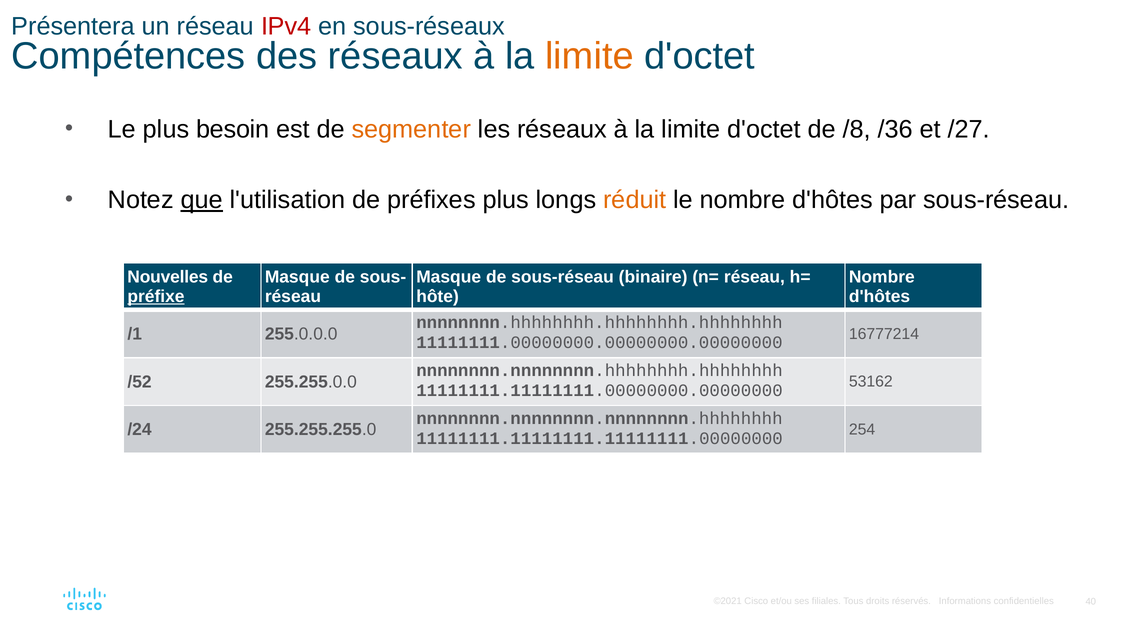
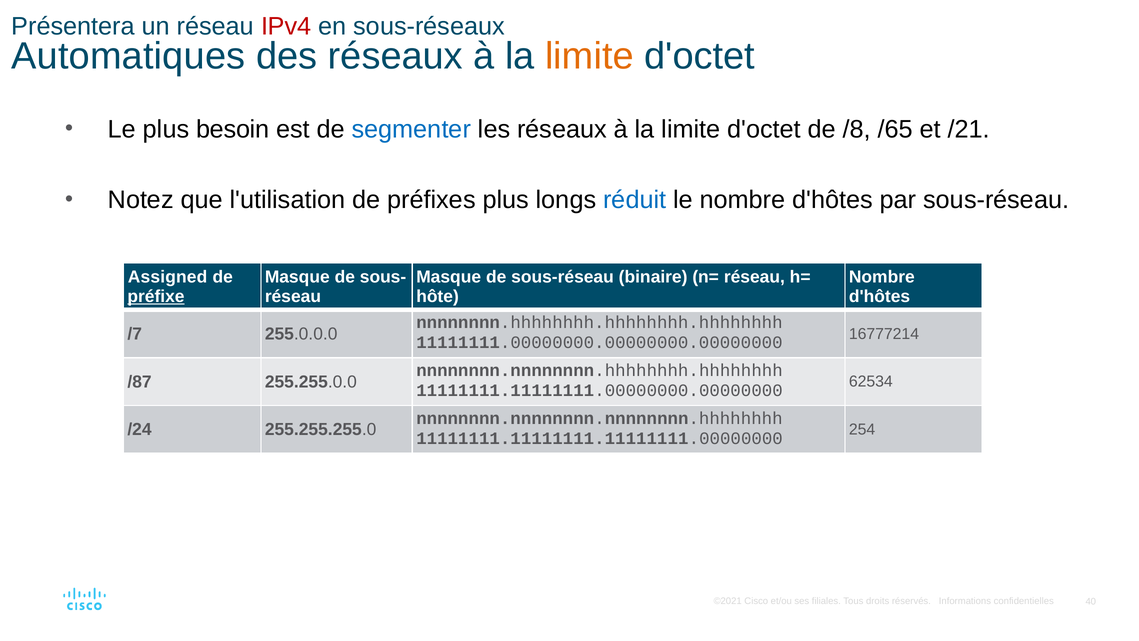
Compétences: Compétences -> Automatiques (128, 56)
segmenter colour: orange -> blue (411, 129)
/36: /36 -> /65 (895, 129)
/27: /27 -> /21 (969, 129)
que underline: present -> none (202, 200)
réduit colour: orange -> blue (635, 200)
Nouvelles: Nouvelles -> Assigned (168, 277)
/1: /1 -> /7 (135, 334)
/52: /52 -> /87 (140, 382)
53162: 53162 -> 62534 (871, 382)
